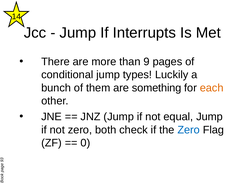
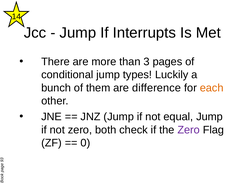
than 9: 9 -> 3 (147, 62)
something: something -> difference (157, 88)
Zero colour: blue -> purple (189, 130)
